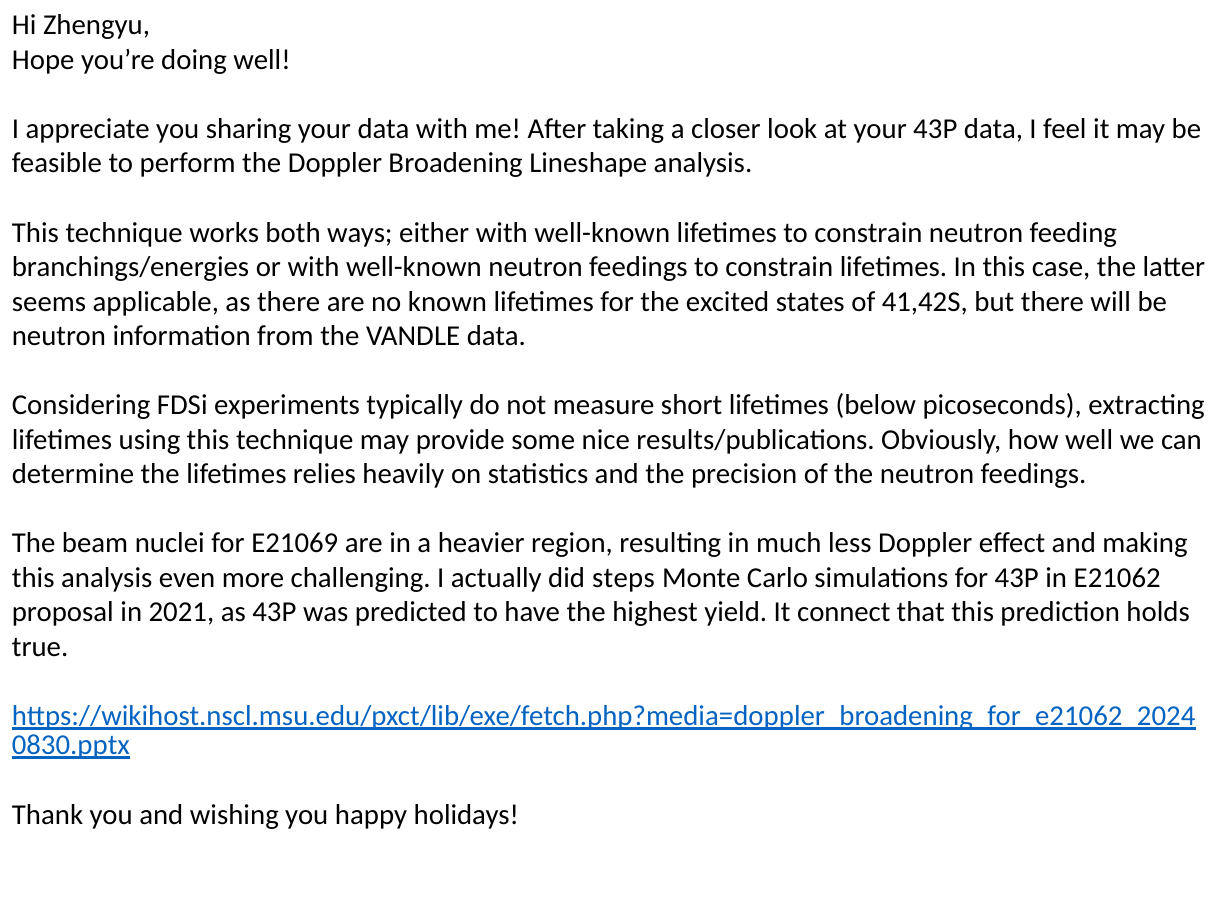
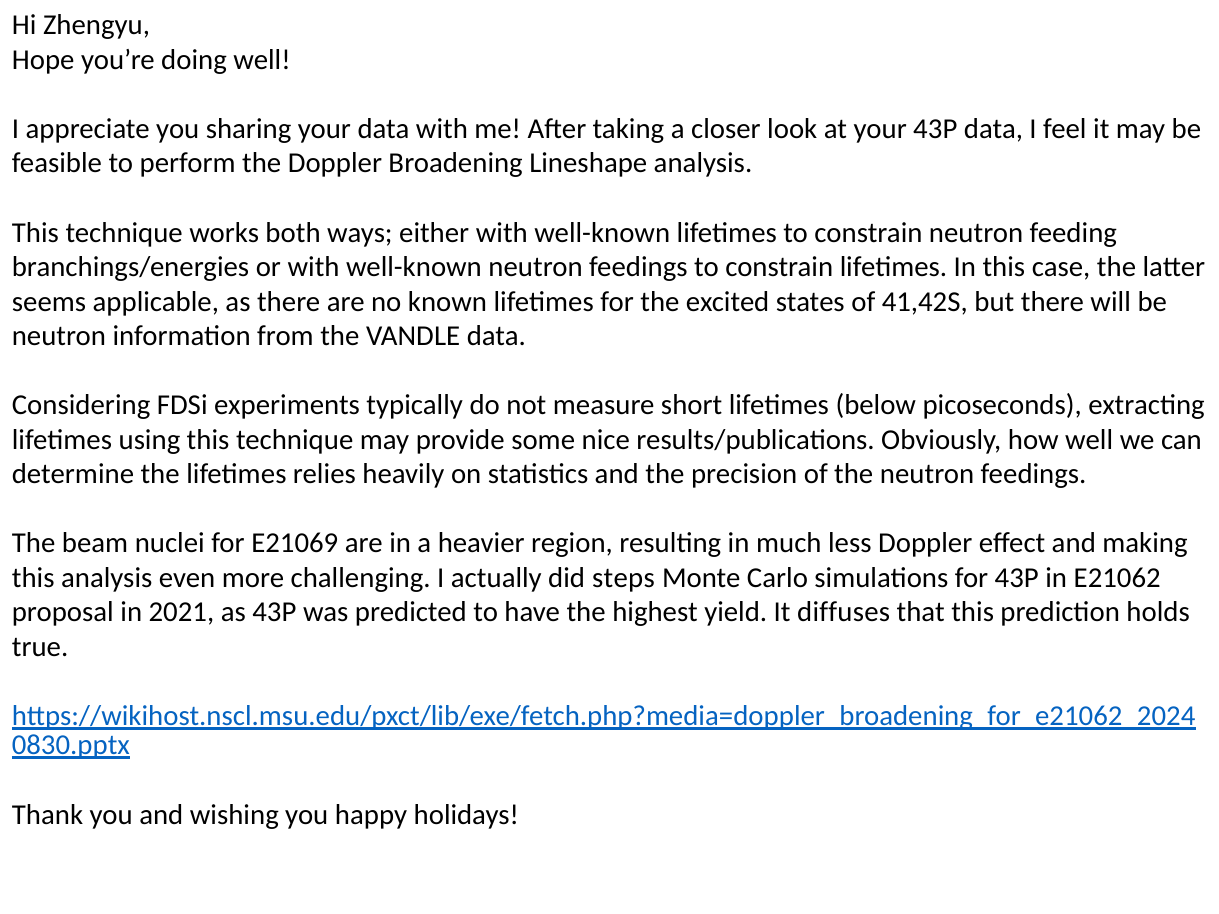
connect: connect -> diffuses (844, 613)
